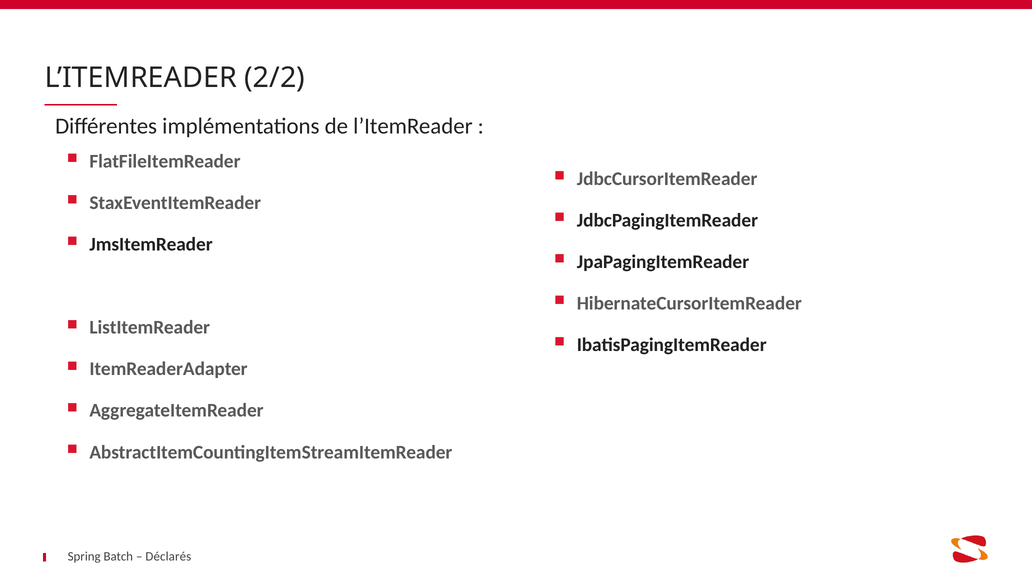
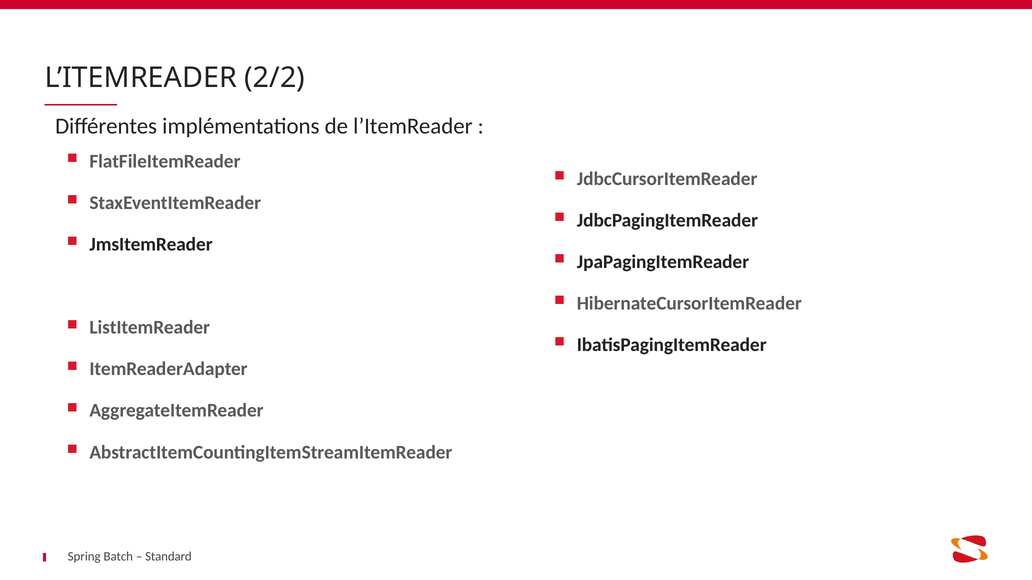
Déclarés: Déclarés -> Standard (168, 557)
